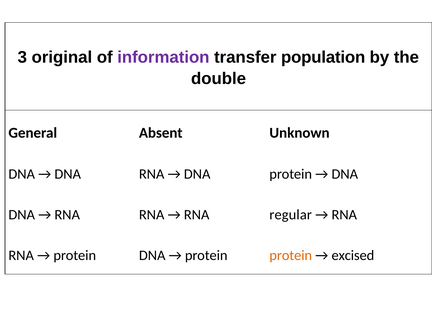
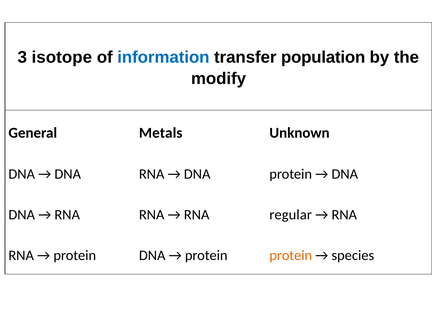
original: original -> isotope (62, 57)
information colour: purple -> blue (163, 57)
double: double -> modify (219, 79)
Absent: Absent -> Metals (161, 133)
excised: excised -> species (353, 255)
